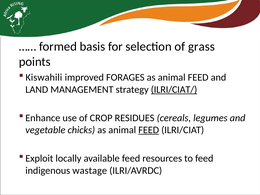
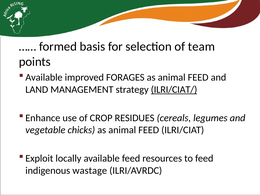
grass: grass -> team (201, 47)
Kiswahili: Kiswahili -> Available (44, 77)
FEED underline: present -> none (149, 130)
